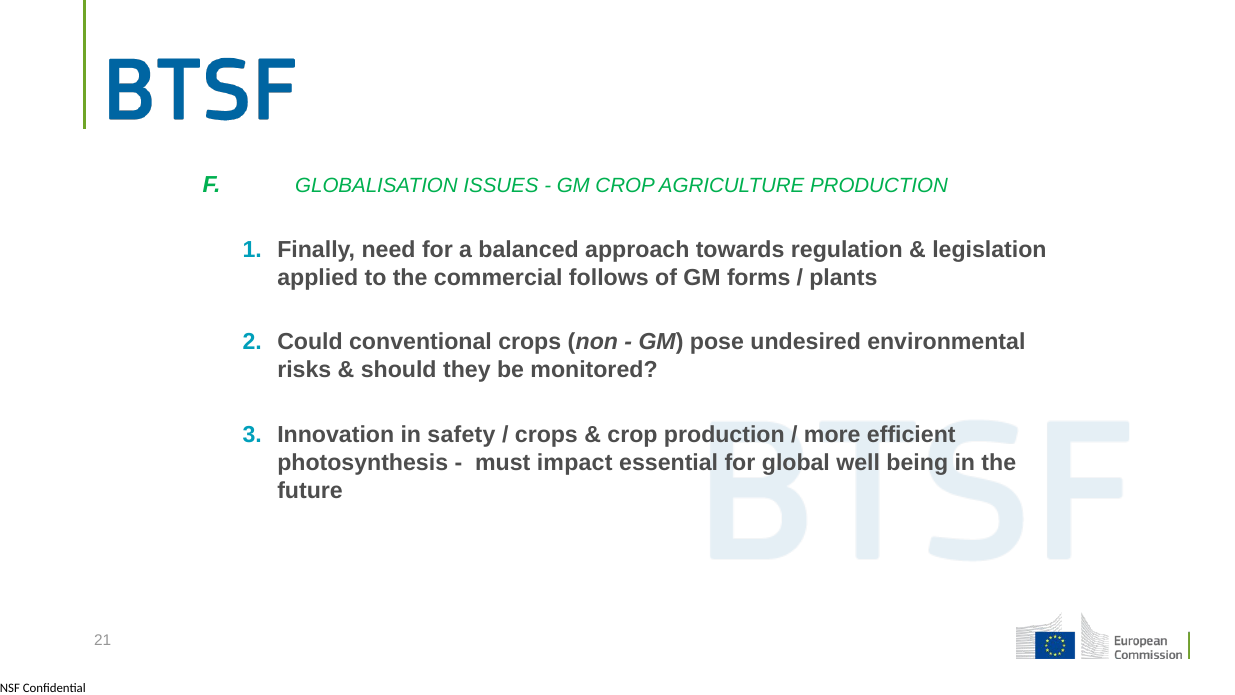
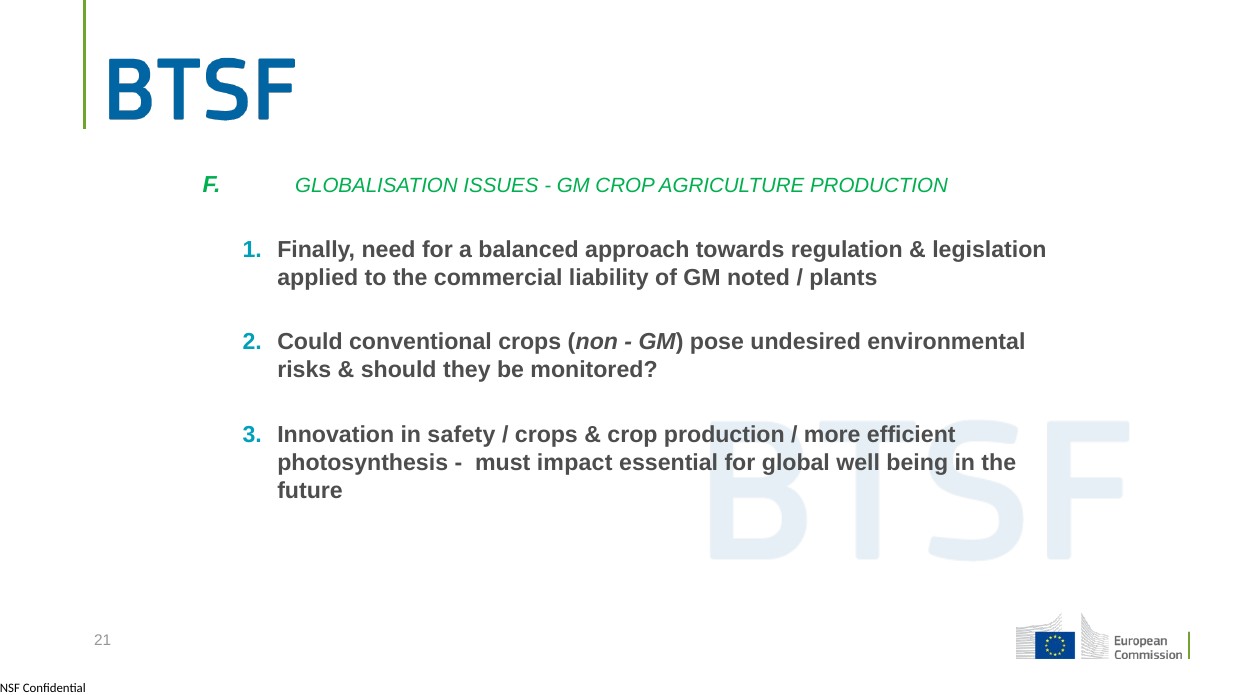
follows: follows -> liability (609, 277)
forms: forms -> noted (759, 277)
